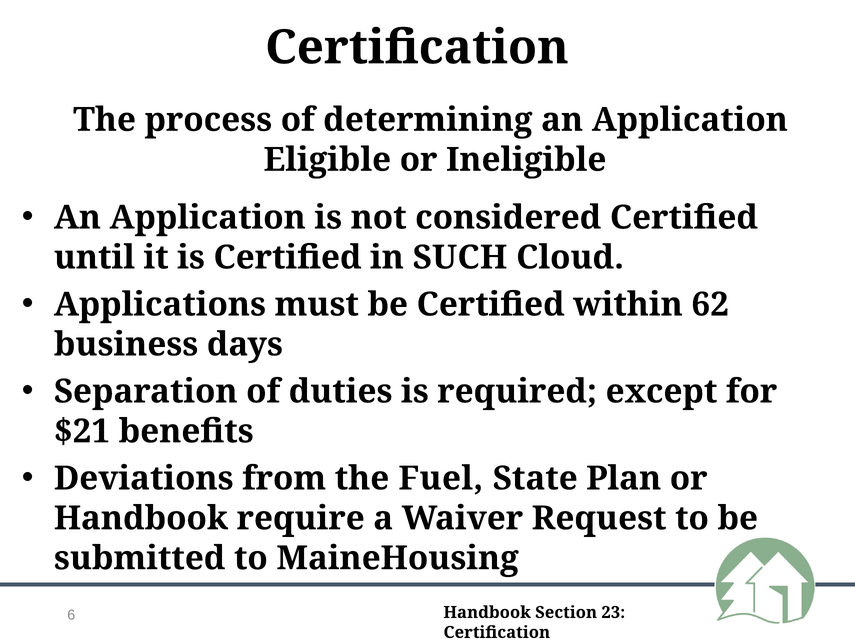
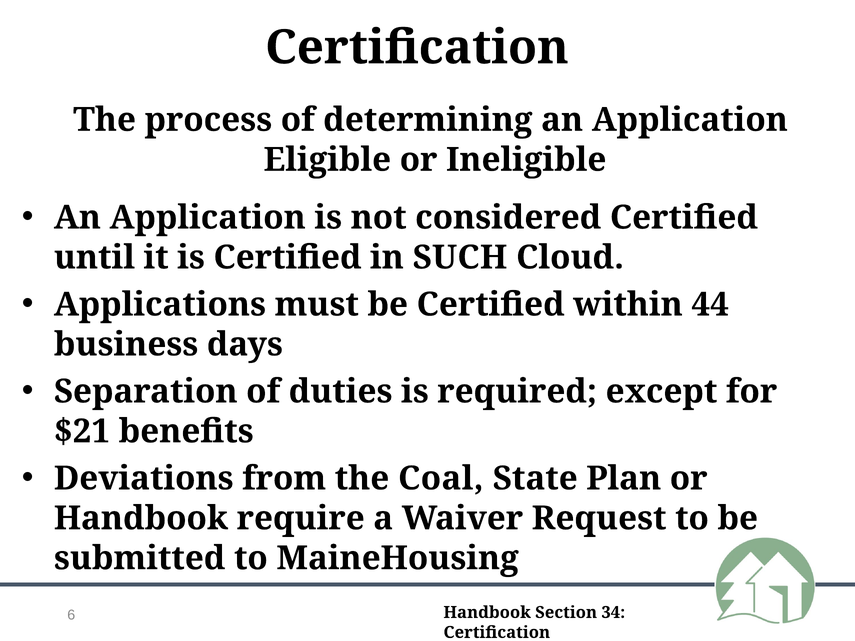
62: 62 -> 44 (710, 305)
Fuel: Fuel -> Coal (441, 479)
23: 23 -> 34 (613, 613)
